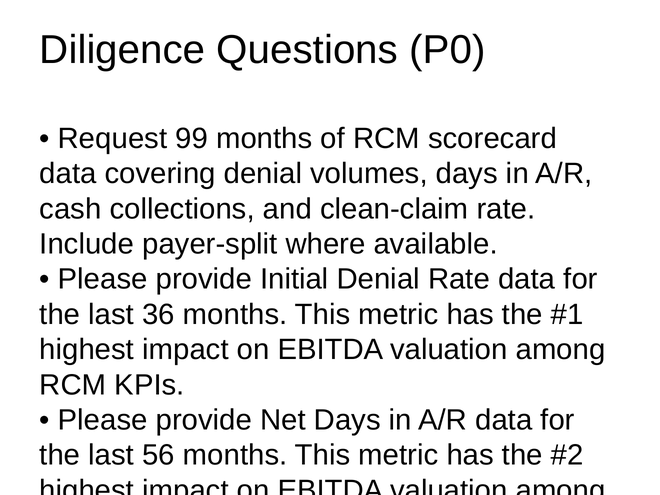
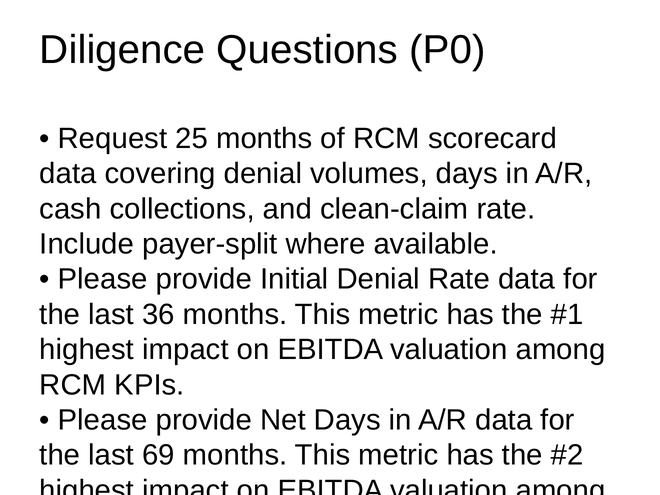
99: 99 -> 25 (192, 138)
56: 56 -> 69 (159, 455)
